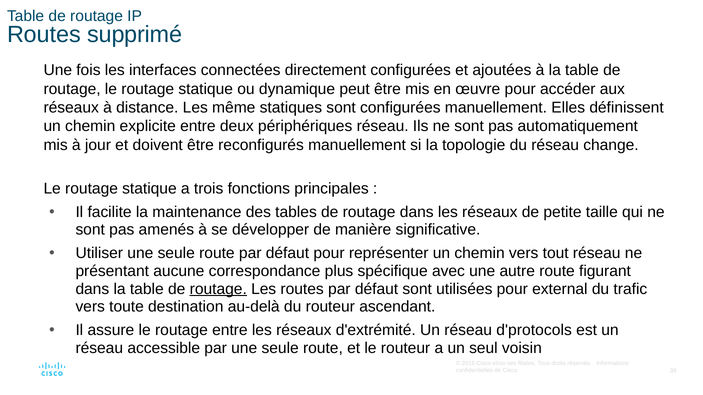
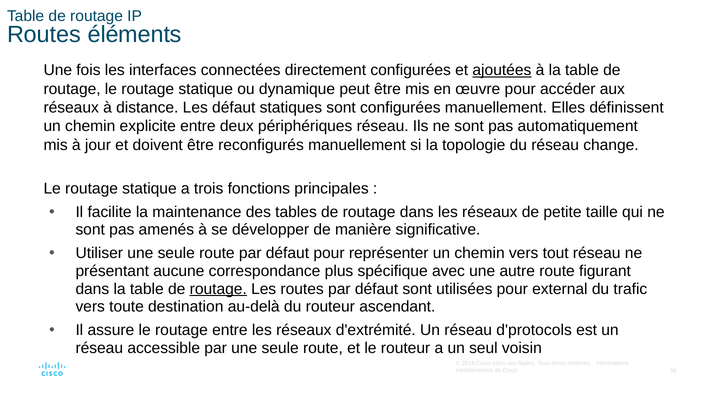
supprimé: supprimé -> éléments (135, 35)
ajoutées underline: none -> present (502, 70)
Les même: même -> défaut (234, 108)
